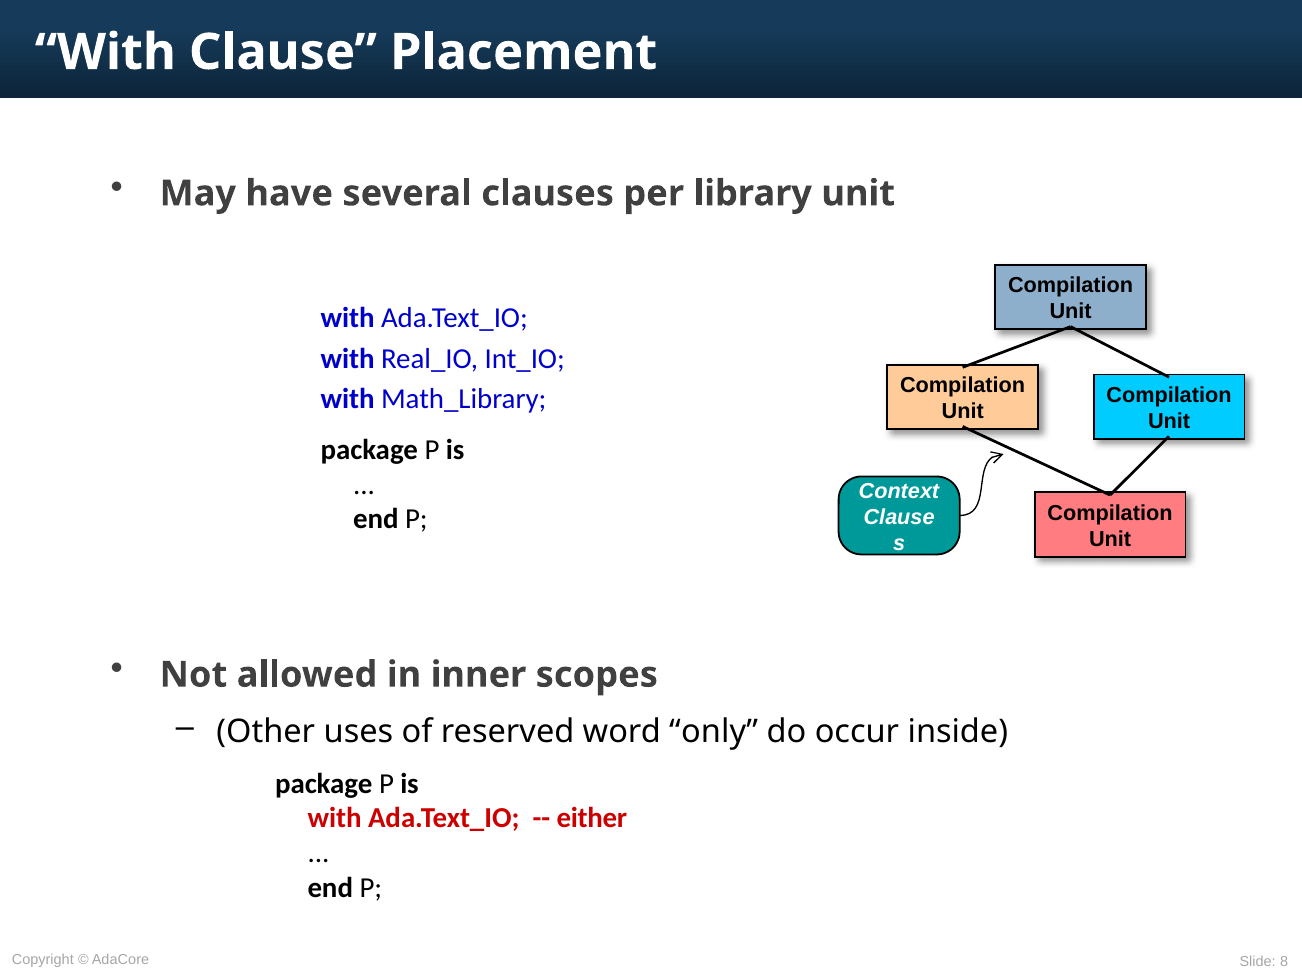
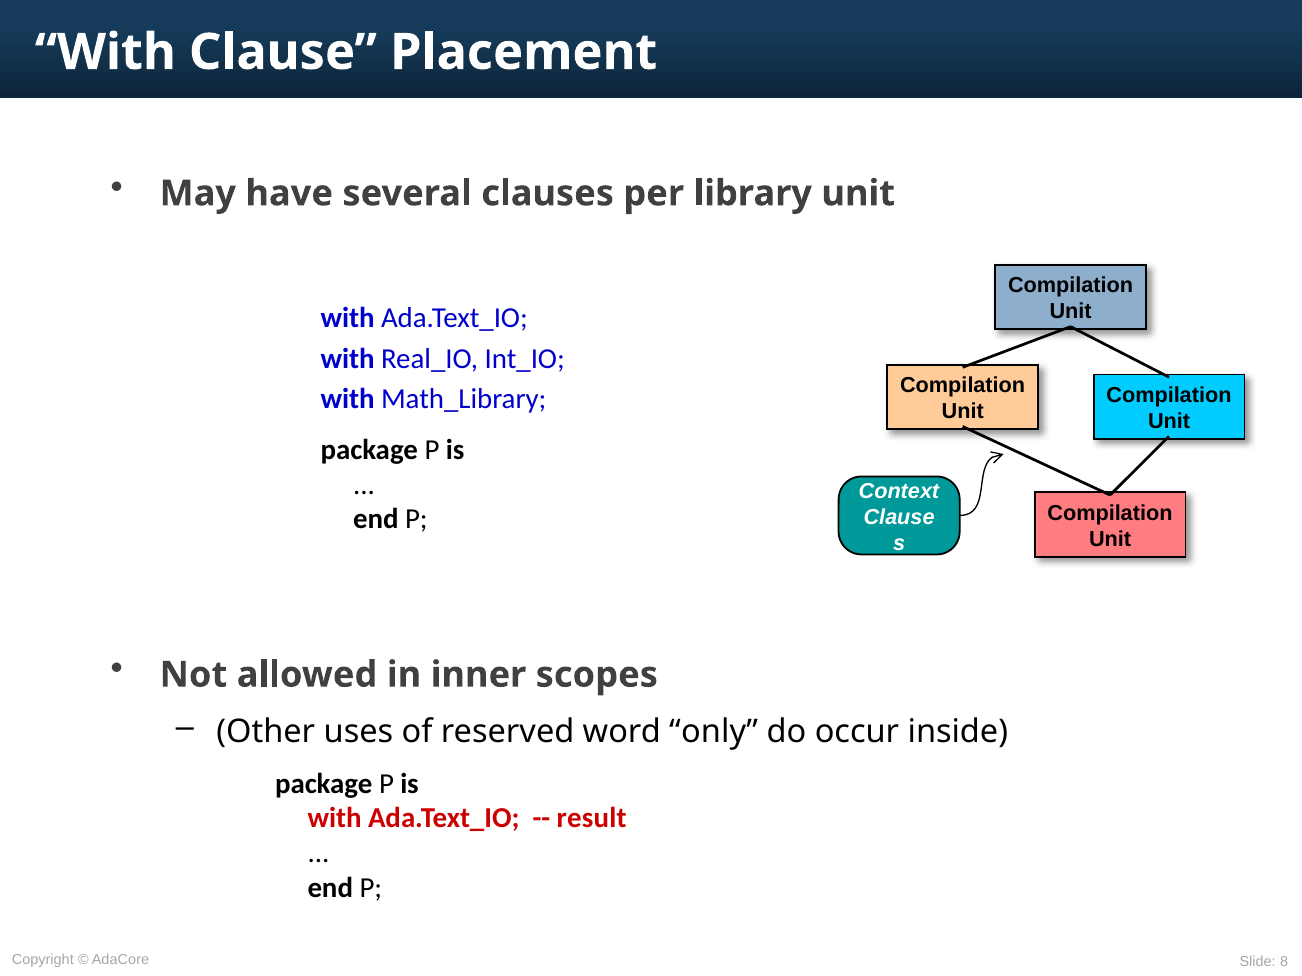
either: either -> result (592, 819)
